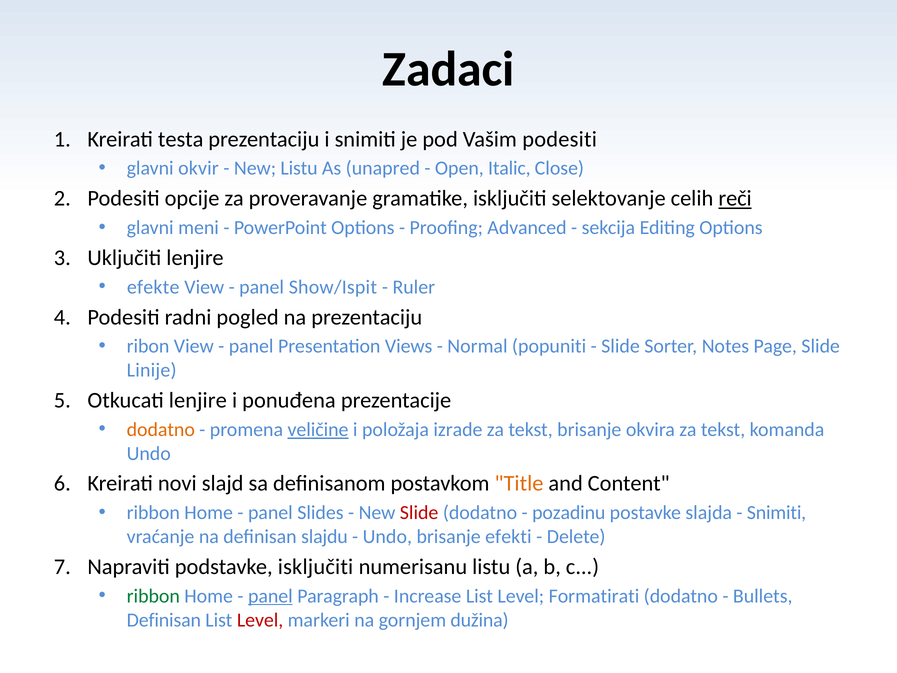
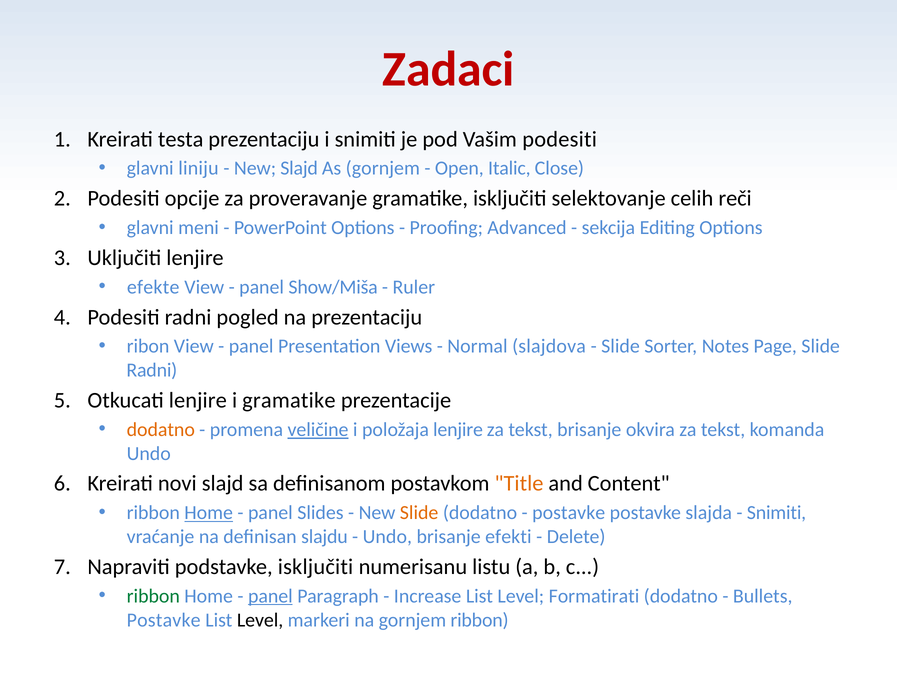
Zadaci colour: black -> red (448, 69)
okvir: okvir -> liniju (198, 168)
New Listu: Listu -> Slajd (299, 168)
As unapred: unapred -> gornjem (383, 168)
reči underline: present -> none (735, 198)
Show/Ispit: Show/Ispit -> Show/Miša (333, 287)
popuniti: popuniti -> slajdova (549, 346)
Linije: Linije -> Radni (152, 370)
i ponuđena: ponuđena -> gramatike (289, 400)
položaja izrade: izrade -> lenjire (458, 429)
Home underline: none -> present (209, 513)
Slide colour: red -> orange (419, 513)
pozadinu: pozadinu -> postavke (569, 513)
Definisan: Definisan -> Postavke (164, 620)
Level colour: red -> black (260, 620)
gornjem dužina: dužina -> ribbon (479, 620)
